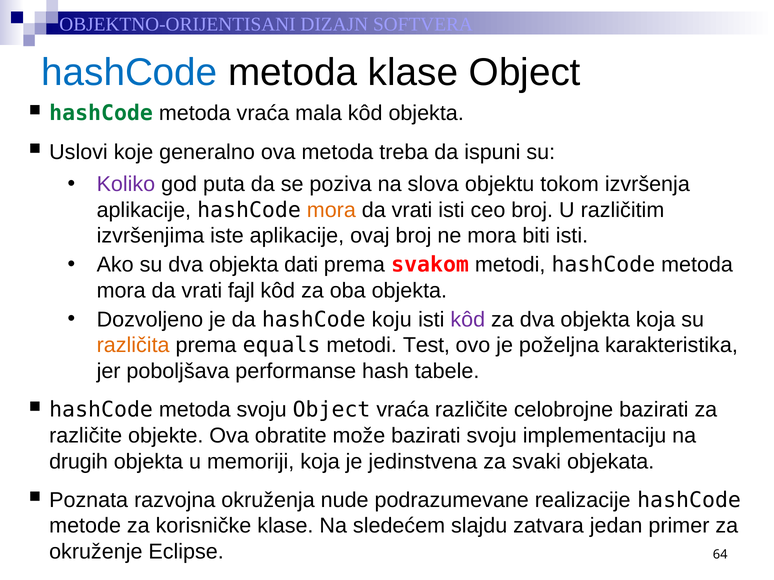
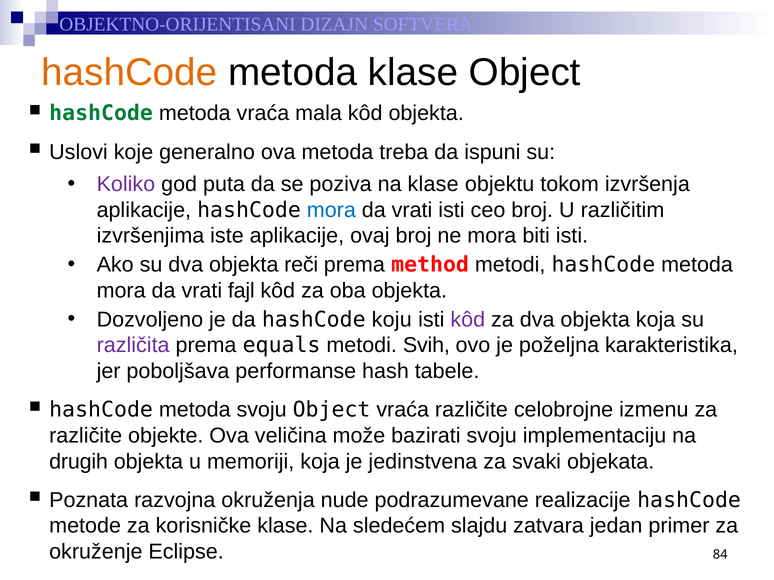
hashCode colour: blue -> orange (129, 73)
na slova: slova -> klase (433, 184)
mora colour: orange -> blue (331, 210)
dati: dati -> reči (301, 265)
svakom: svakom -> method (430, 265)
različita colour: orange -> purple (133, 346)
Test: Test -> Svih (426, 346)
celobrojne bazirati: bazirati -> izmenu (654, 410)
obratite: obratite -> veličina (291, 436)
64: 64 -> 84 (720, 555)
